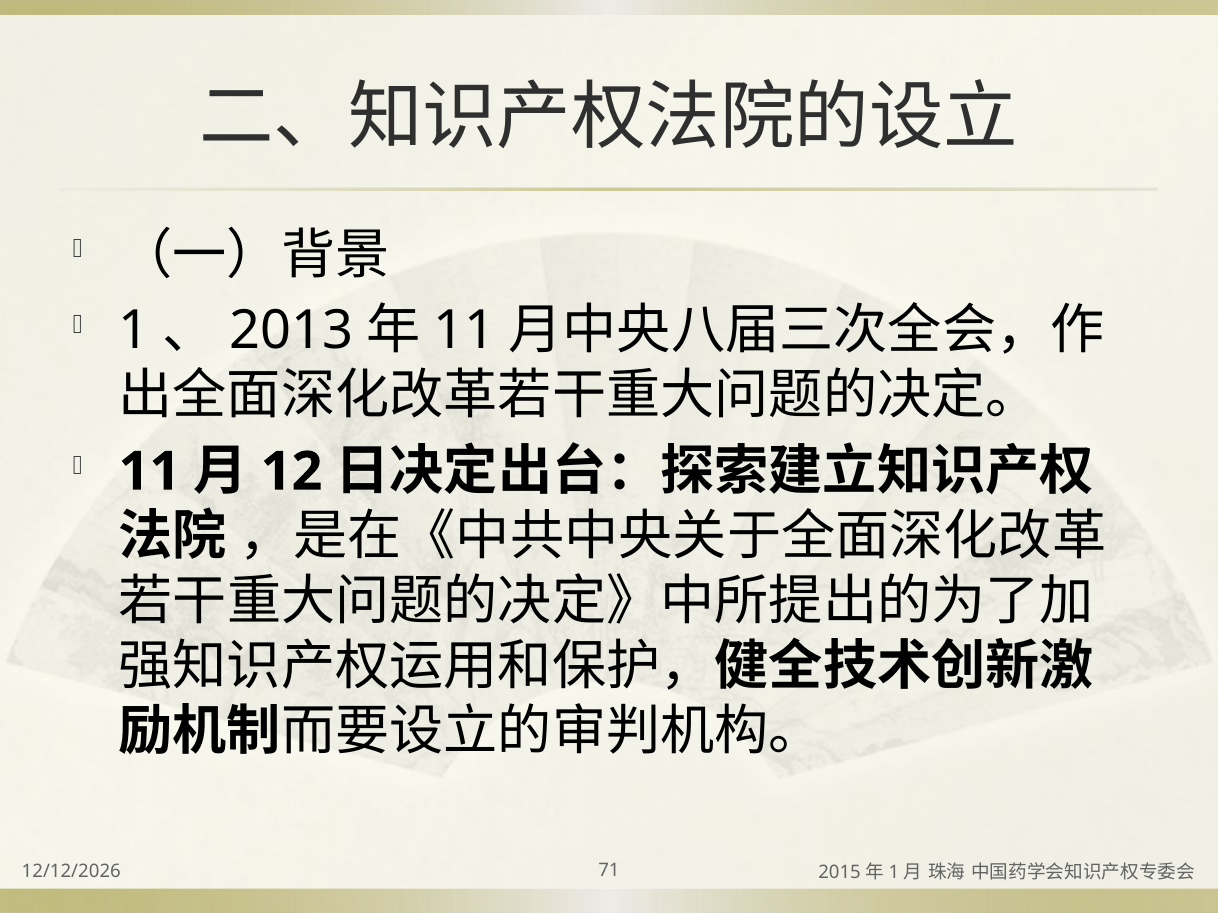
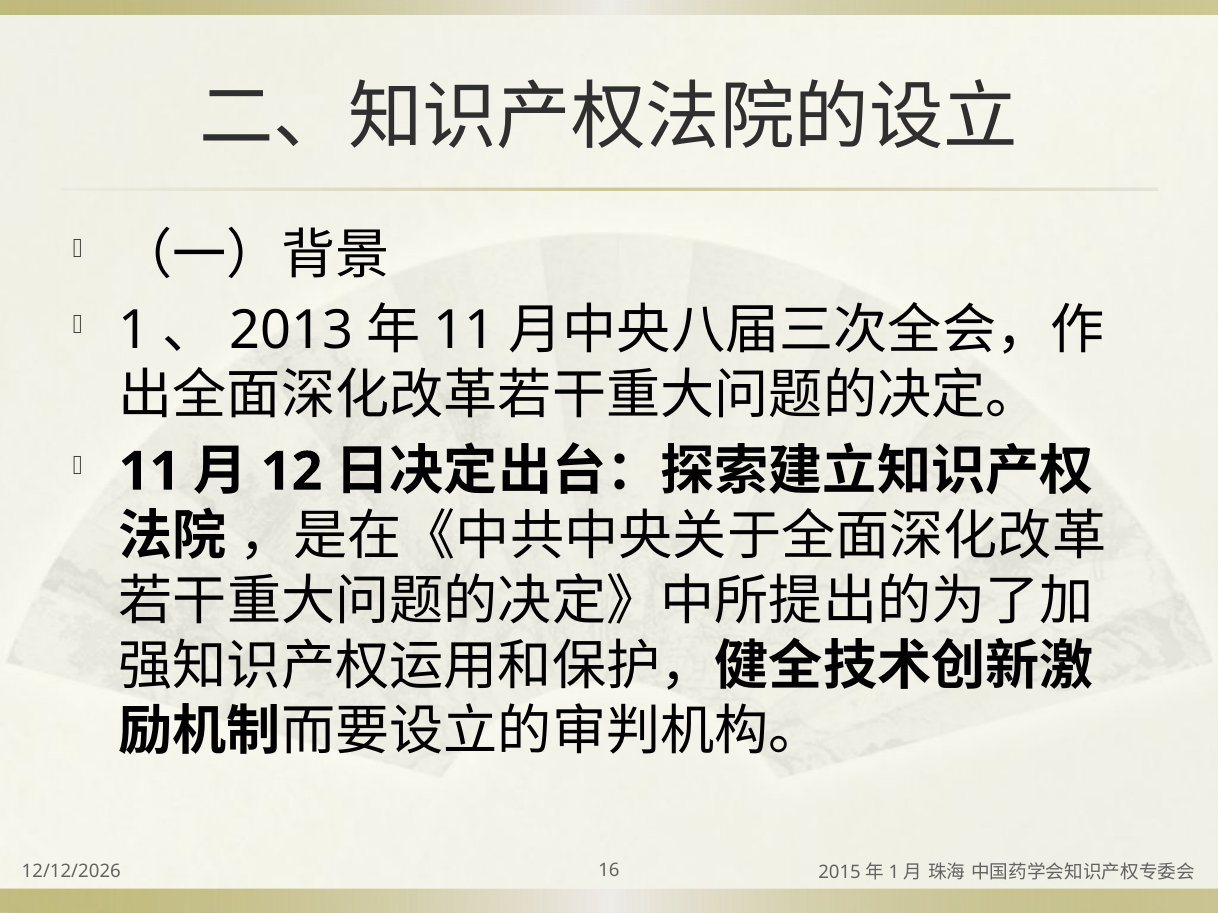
71: 71 -> 16 (609, 871)
